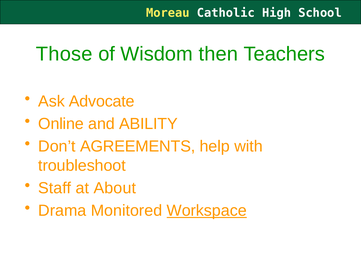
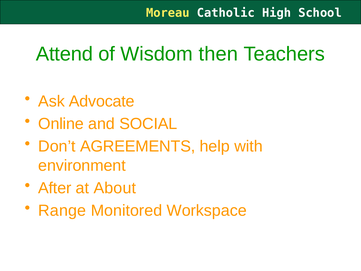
Those: Those -> Attend (64, 54)
ABILITY: ABILITY -> SOCIAL (148, 124)
troubleshoot: troubleshoot -> environment (82, 165)
Staff: Staff -> After (55, 188)
Drama: Drama -> Range (62, 210)
Workspace underline: present -> none (207, 210)
